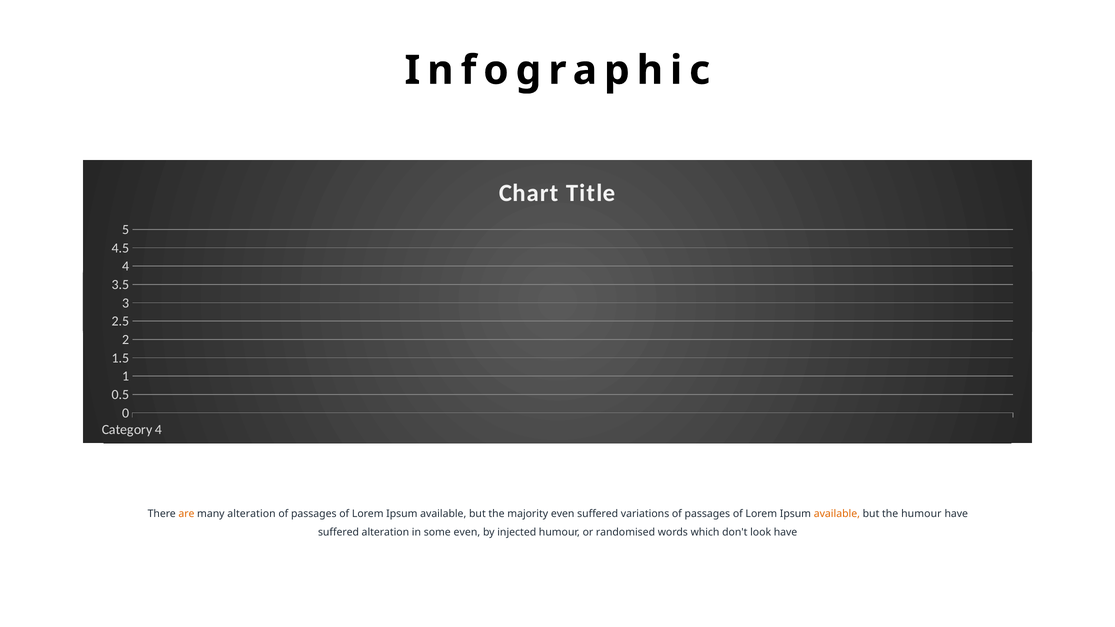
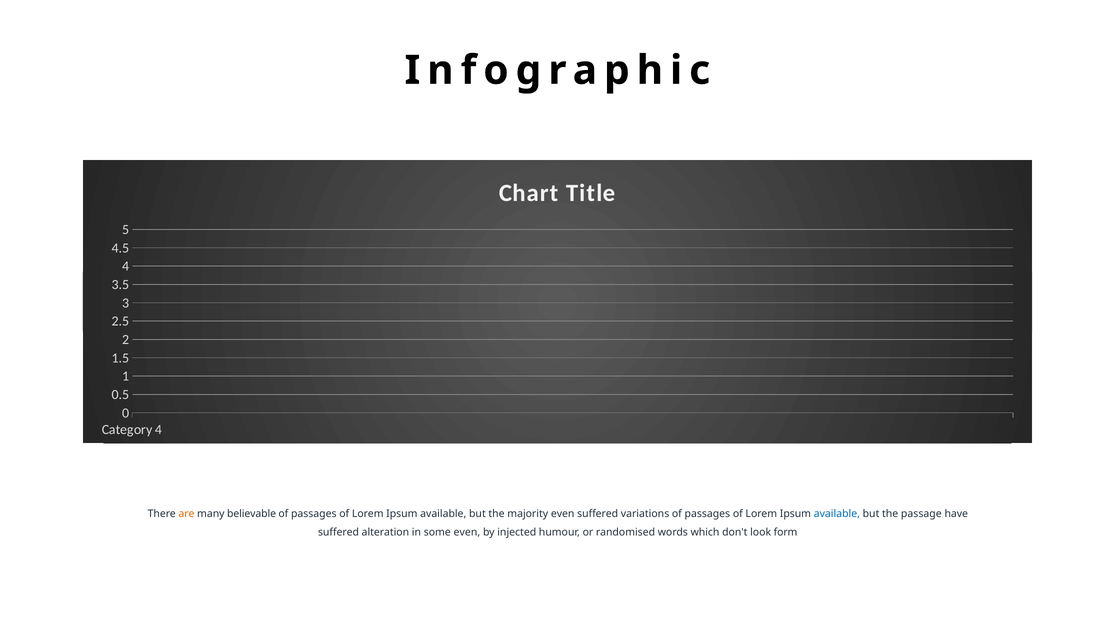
many alteration: alteration -> believable (252, 514)
available colour: orange -> blue (837, 514)
the humour: humour -> passage (921, 514)
look have: have -> form (786, 533)
